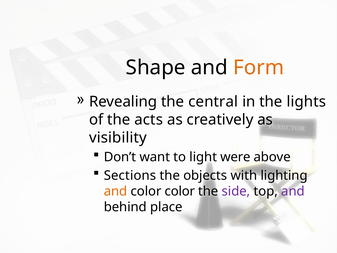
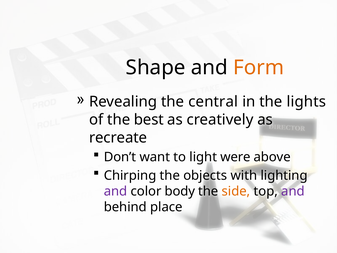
acts: acts -> best (149, 120)
visibility: visibility -> recreate (118, 138)
Sections: Sections -> Chirping (130, 175)
and colour: orange -> purple (116, 191)
color color: color -> body (180, 191)
side colour: purple -> orange (236, 191)
